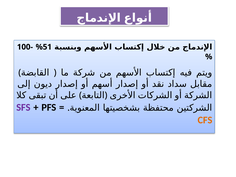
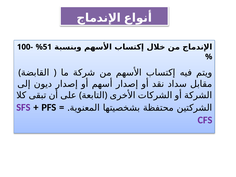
CFS colour: orange -> purple (205, 120)
